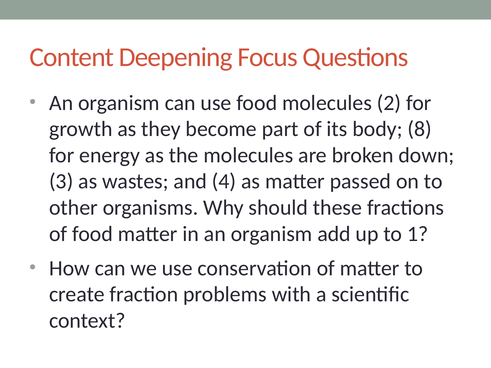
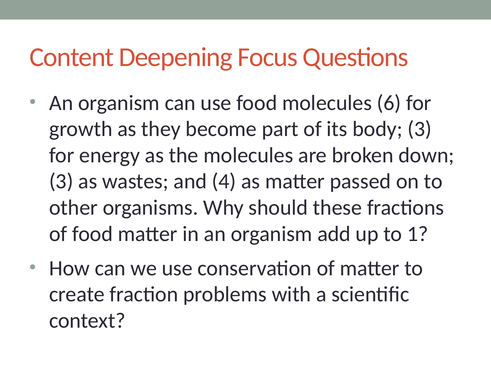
2: 2 -> 6 (389, 103)
body 8: 8 -> 3 (420, 129)
